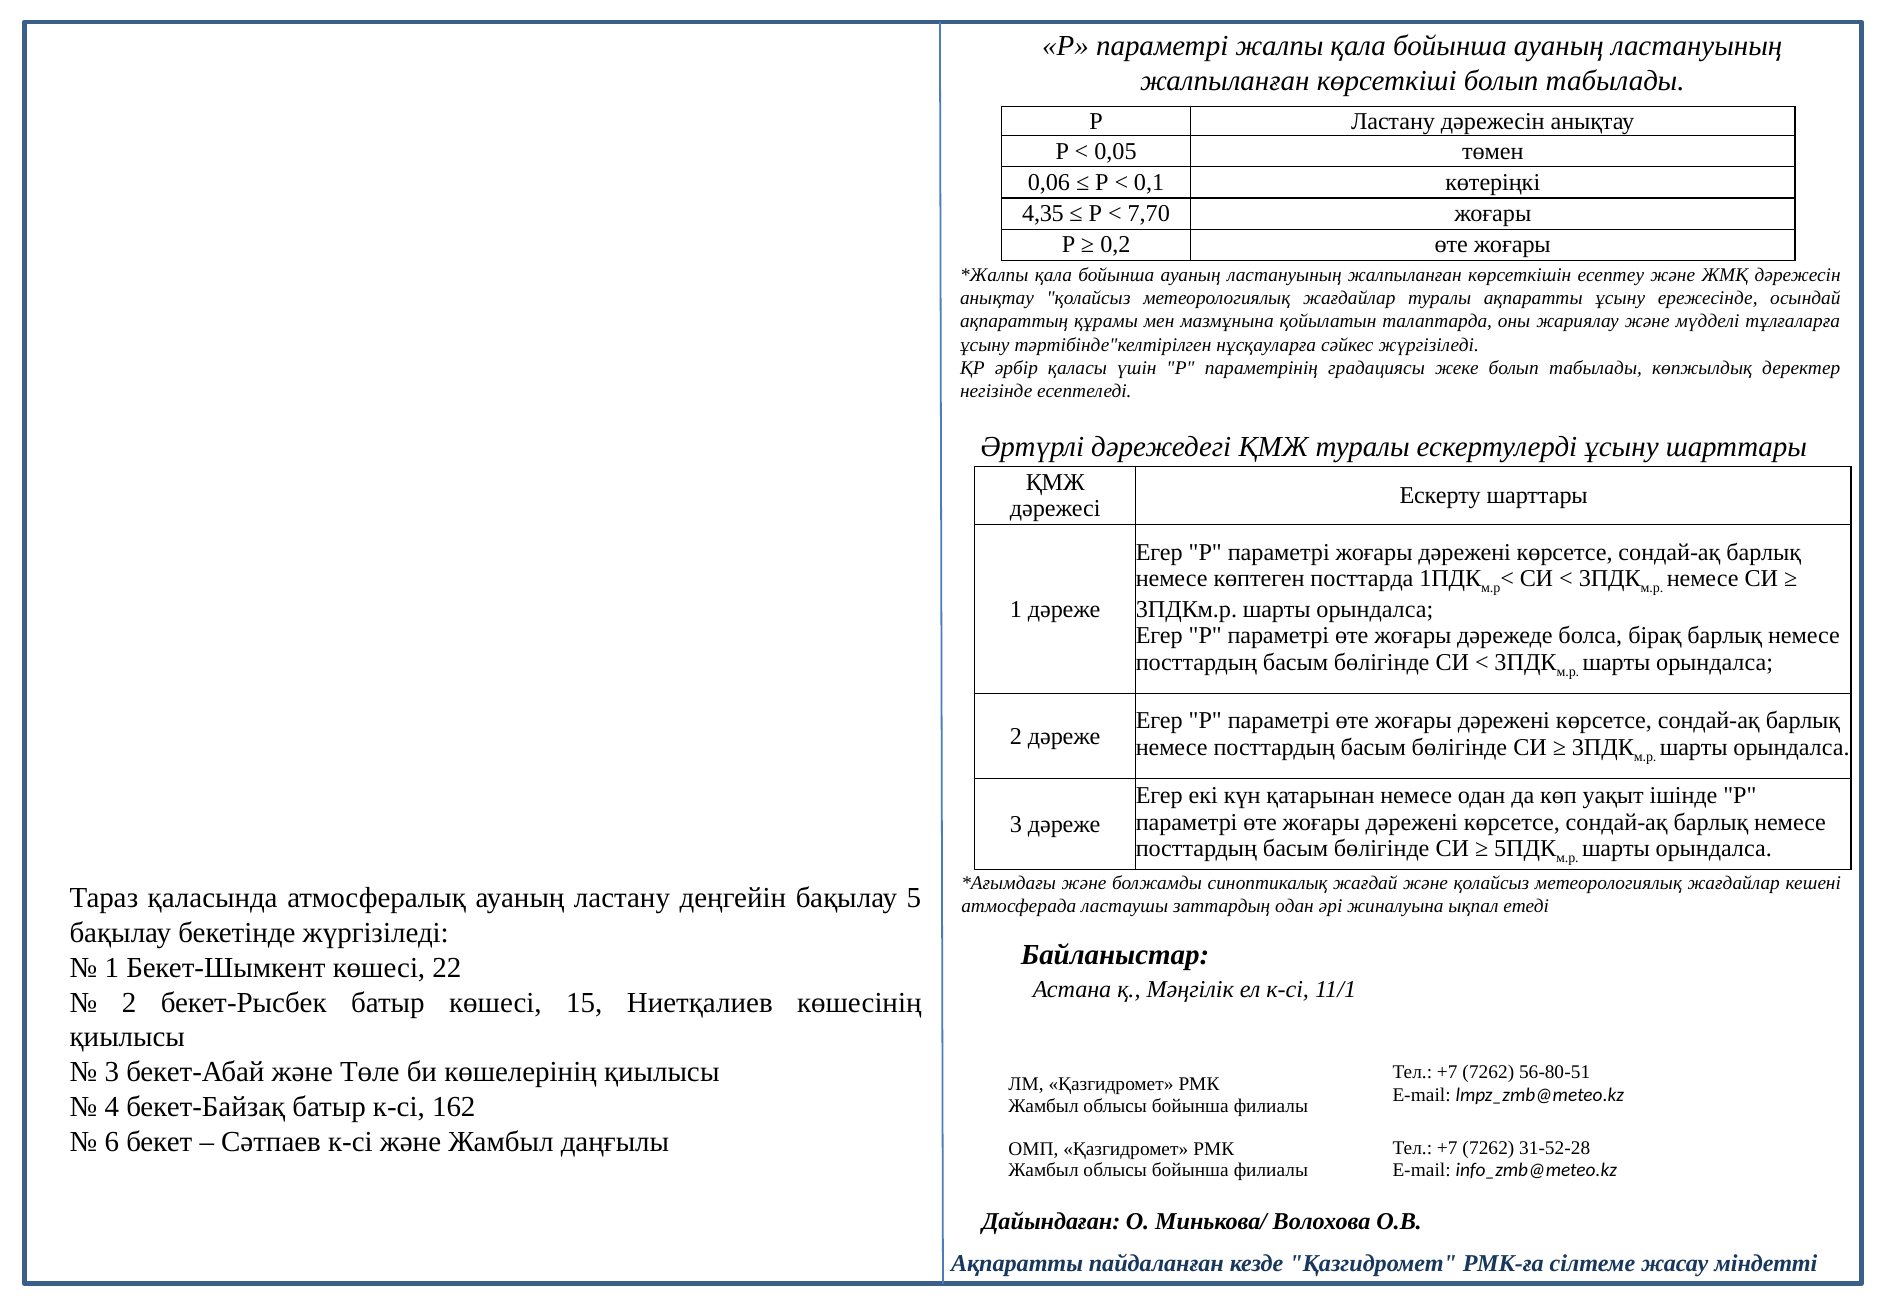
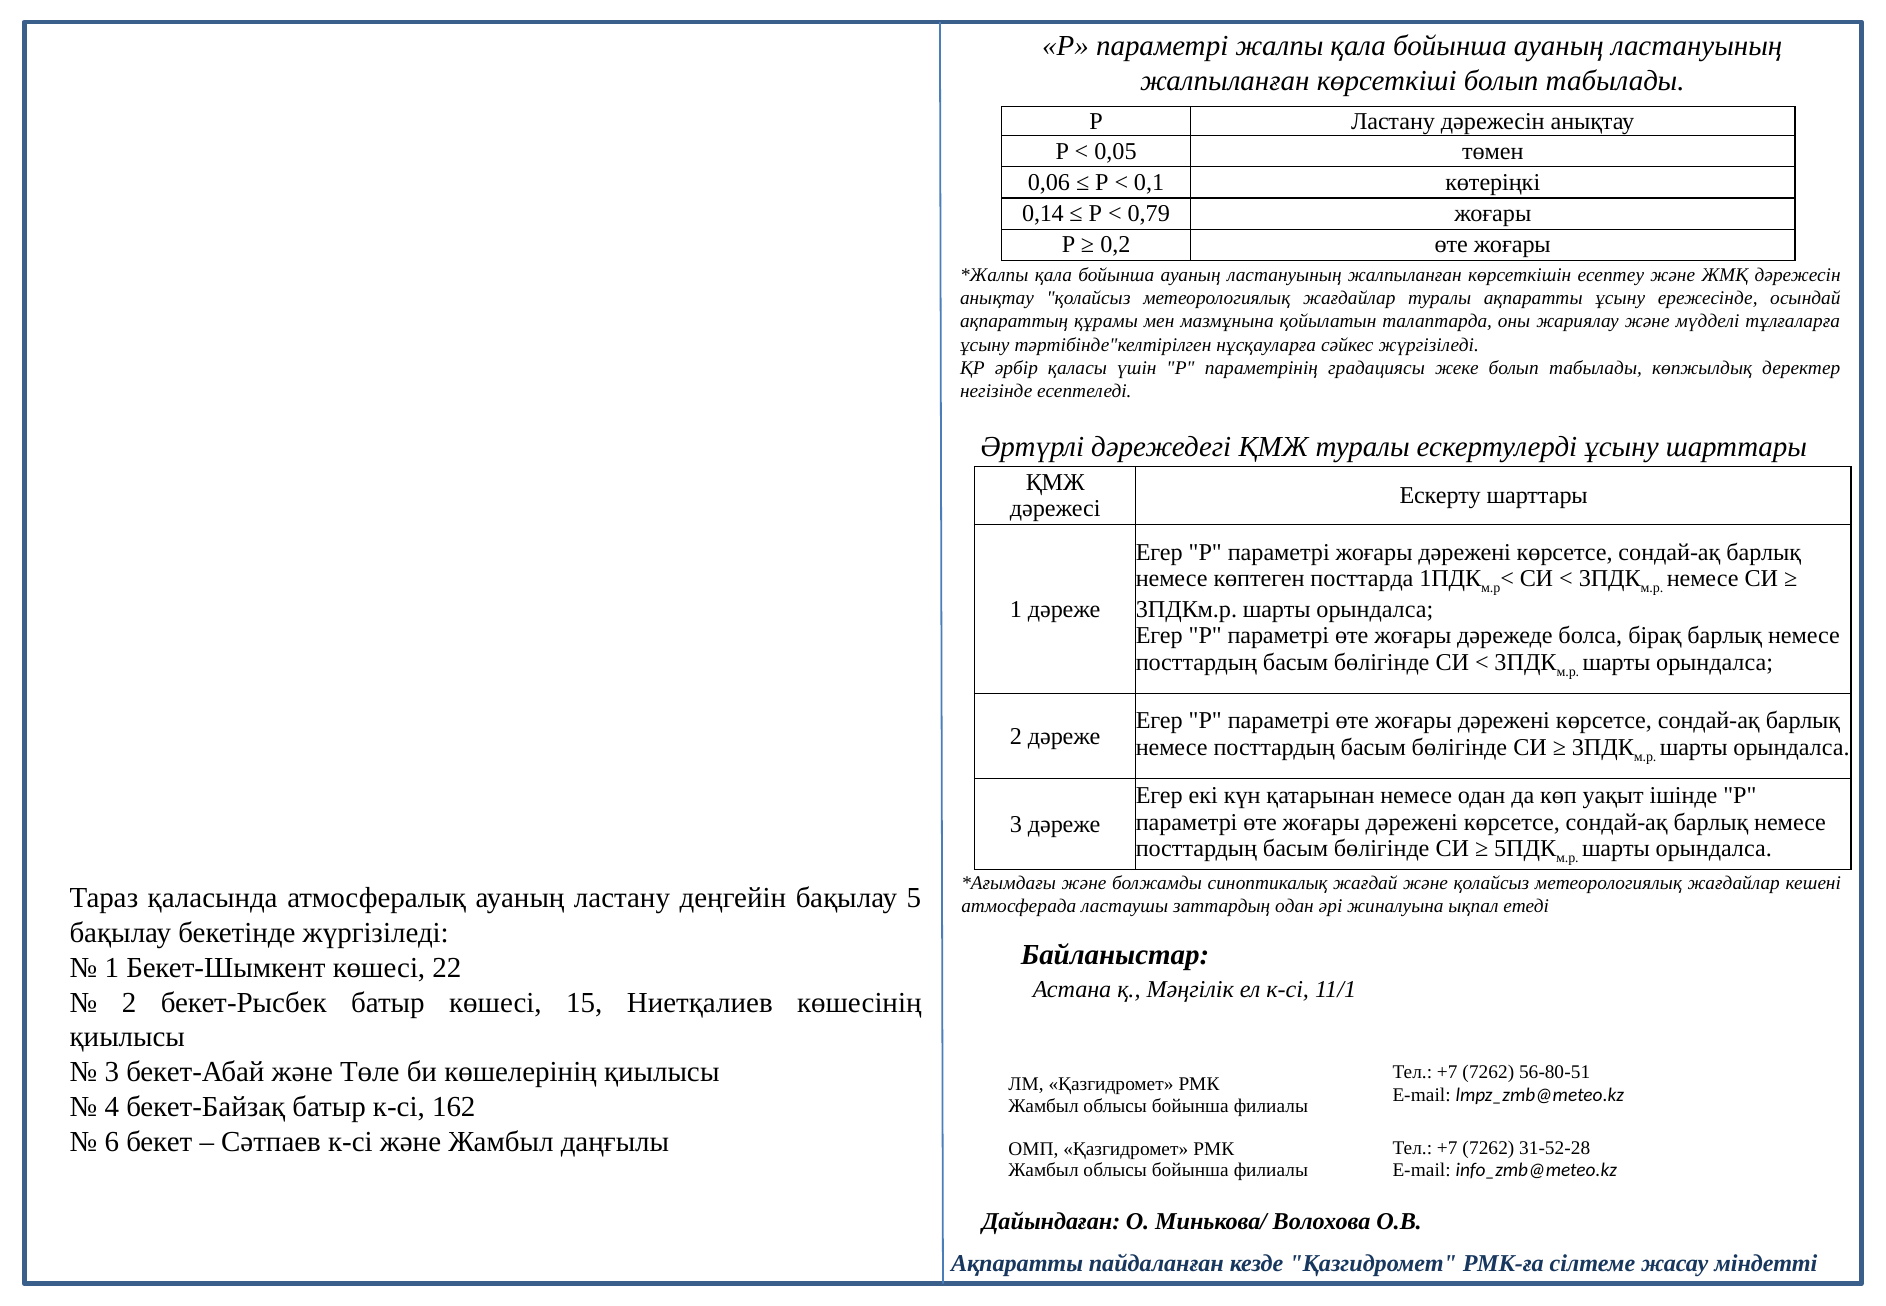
4,35: 4,35 -> 0,14 (1043, 213)
7,70: 7,70 -> 0,79 (1149, 213)
